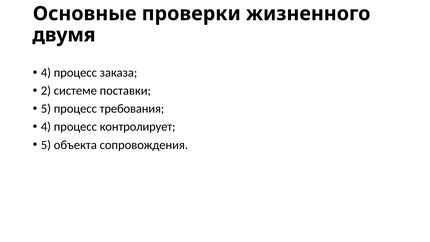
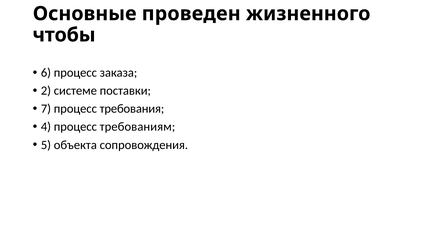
проверки: проверки -> проведен (191, 14)
двумя: двумя -> чтобы (64, 35)
4: 4 -> 6 (46, 73)
5: 5 -> 7 (46, 109)
контролирует: контролирует -> требованиям (137, 127)
